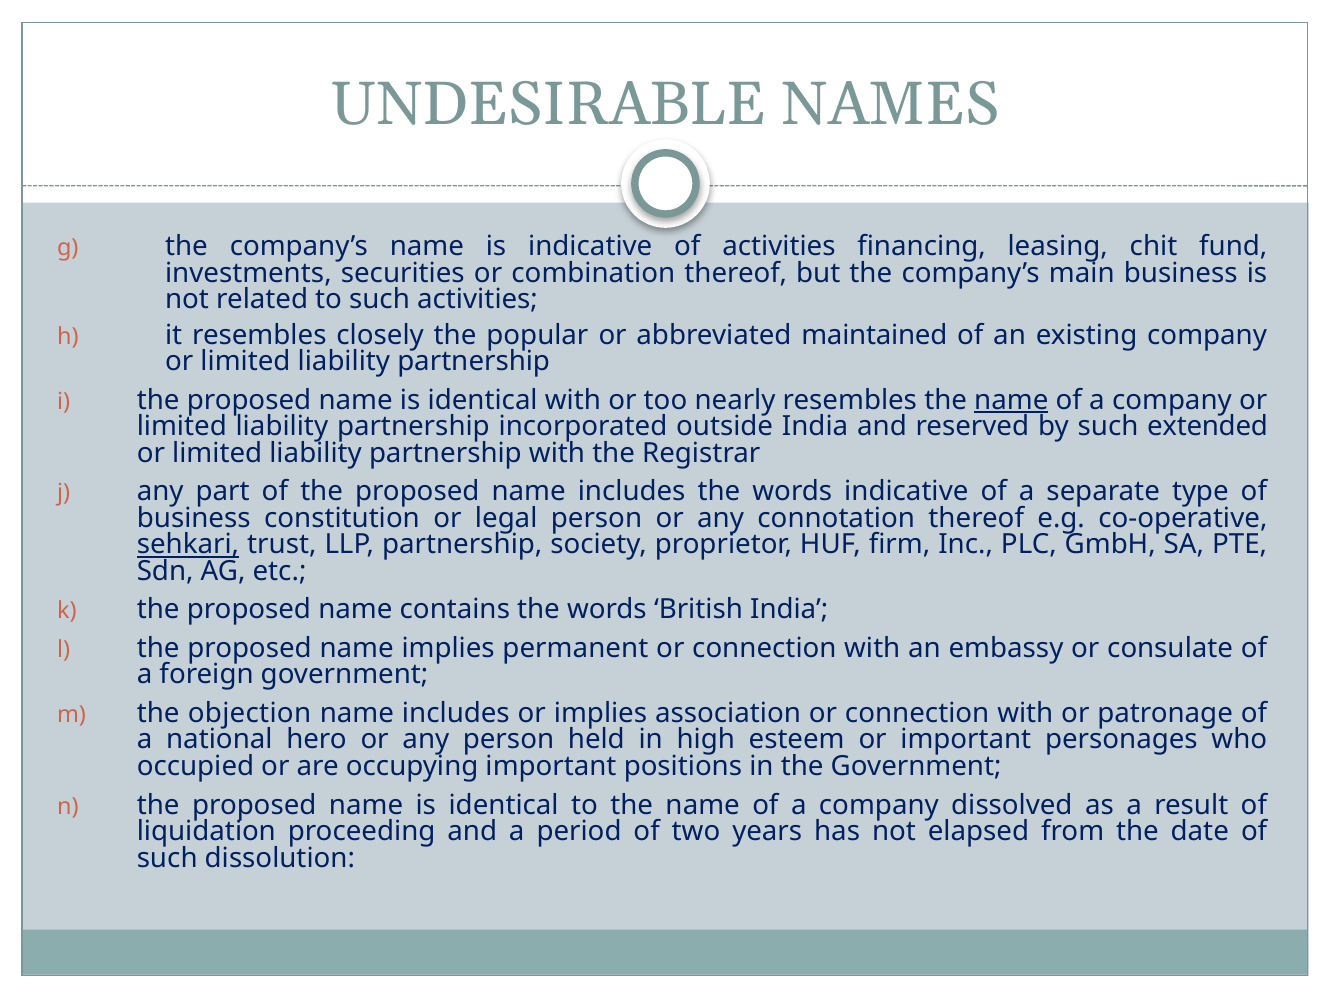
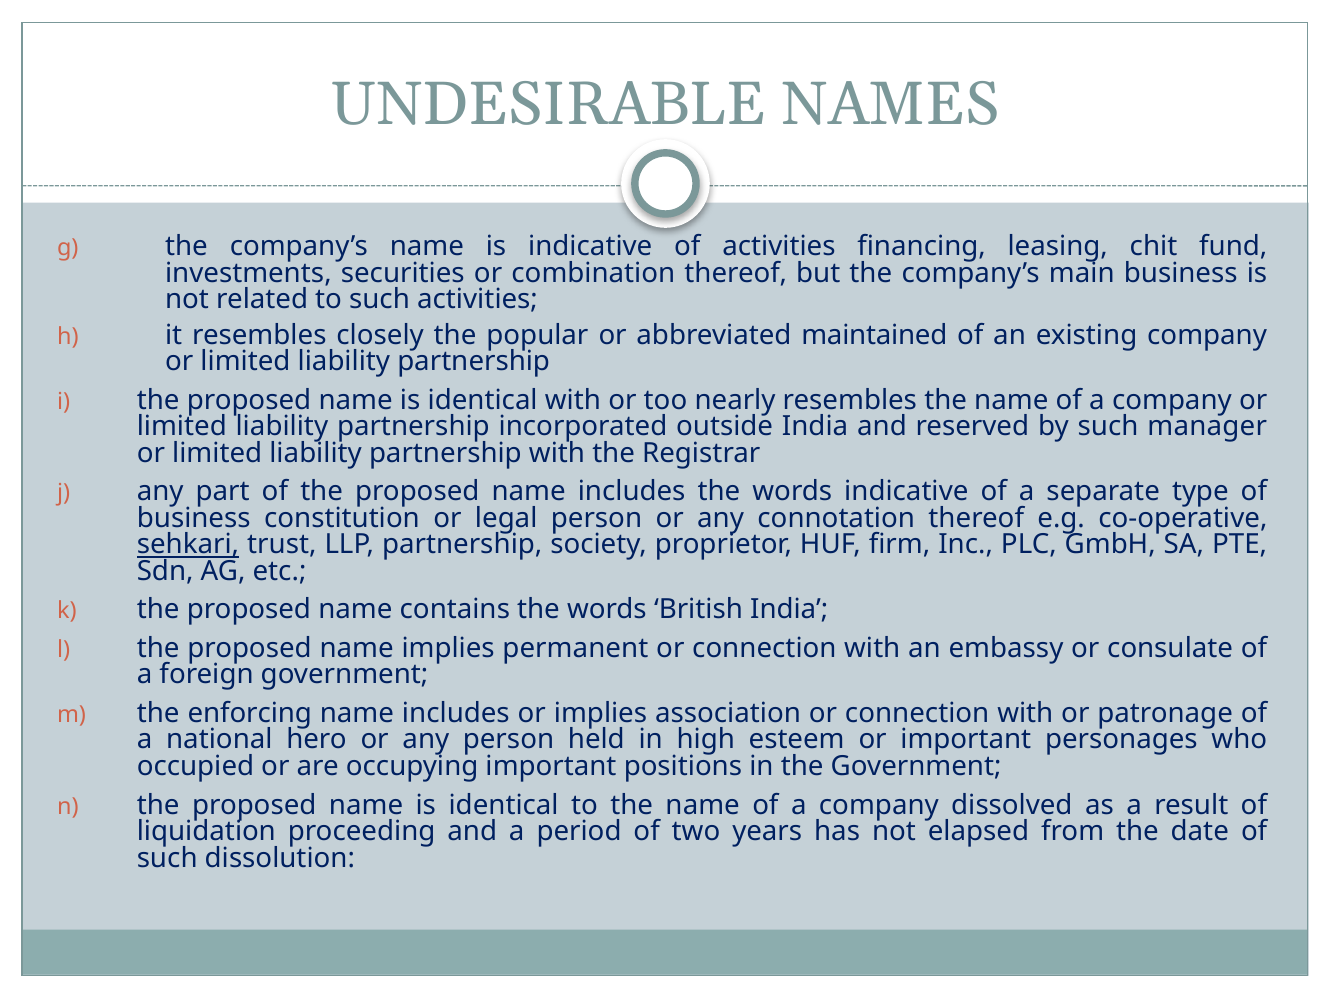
name underline: present -> none (1011, 400)
extended: extended -> manager (1207, 427)
objection: objection -> enforcing (250, 713)
